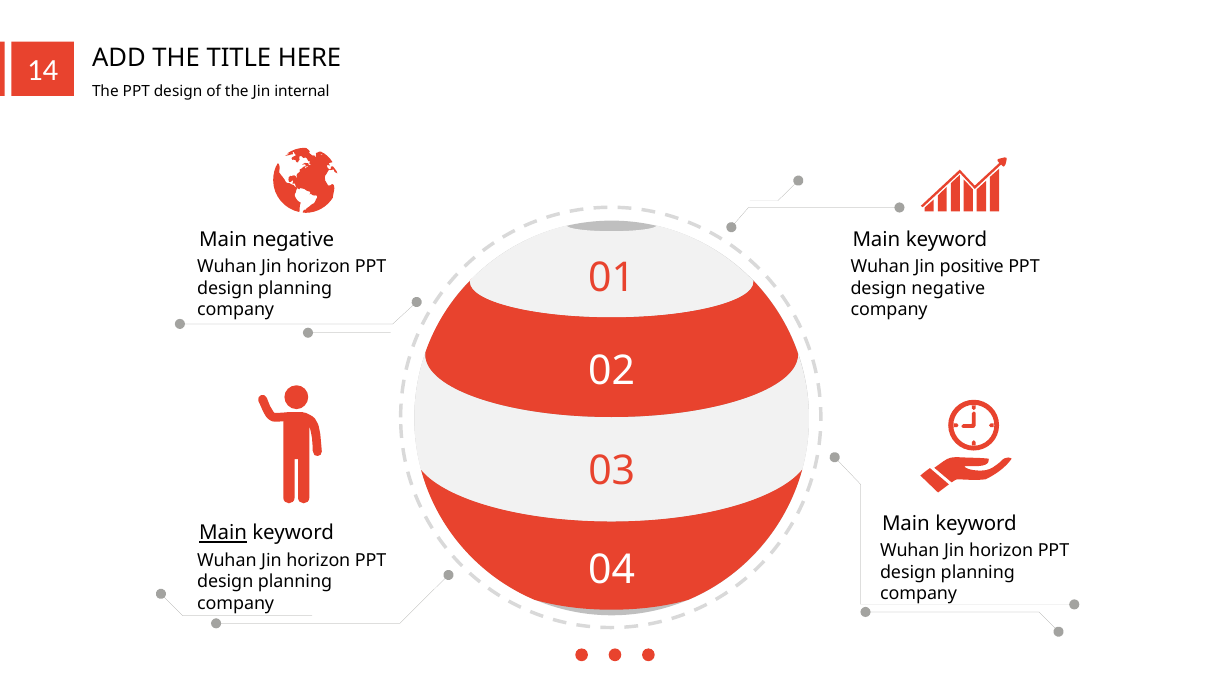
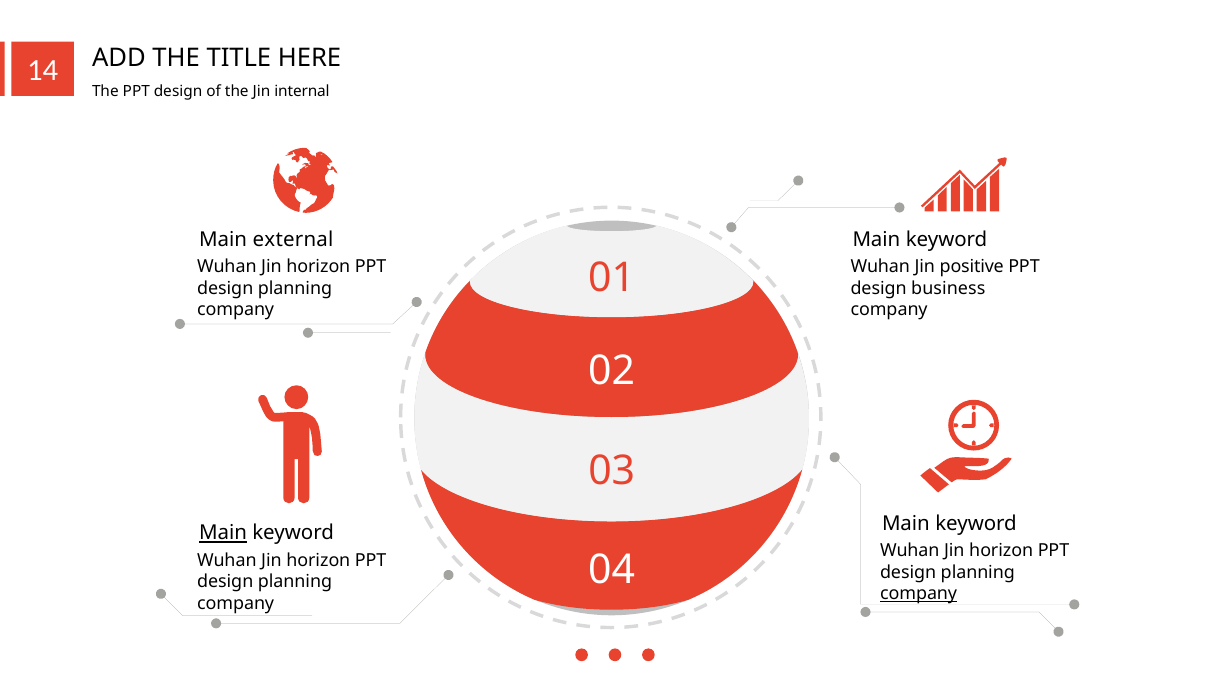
Main negative: negative -> external (293, 240)
design negative: negative -> business (948, 288)
company underline: none -> present (919, 594)
